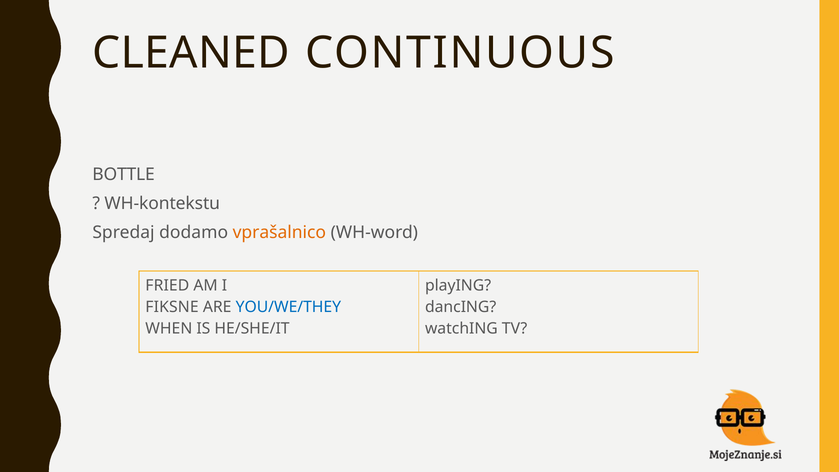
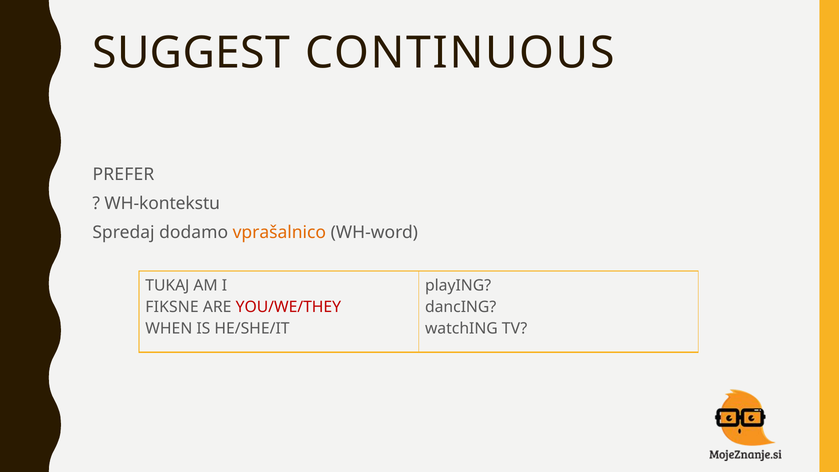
CLEANED: CLEANED -> SUGGEST (191, 53)
BOTTLE: BOTTLE -> PREFER (123, 174)
FRIED: FRIED -> TUKAJ (167, 286)
YOU/WE/THEY colour: blue -> red (288, 307)
